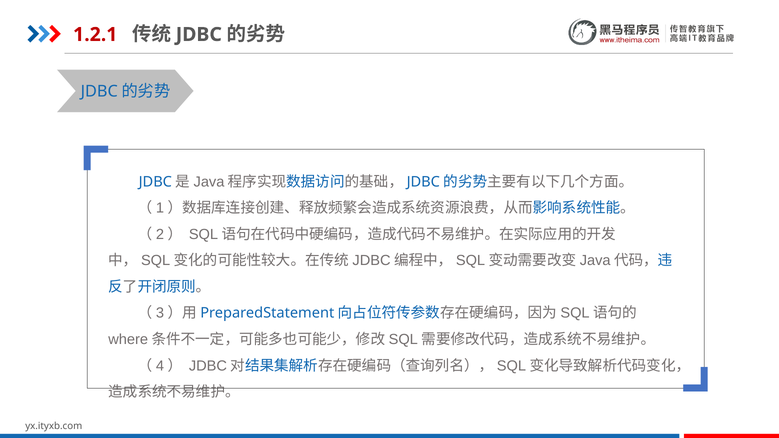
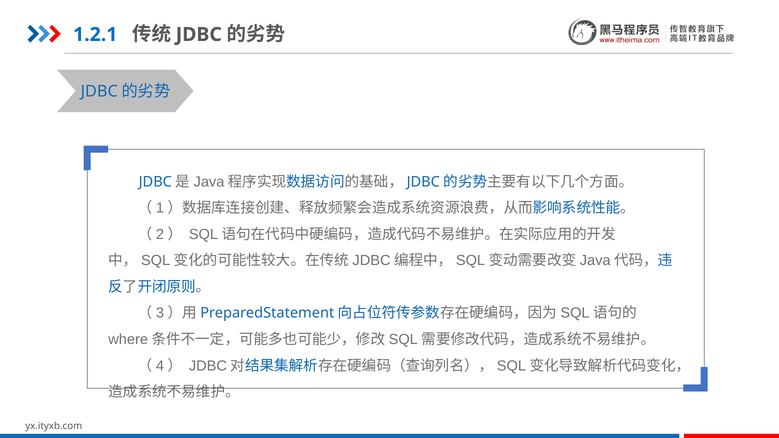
1.2.1 colour: red -> blue (95, 35)
